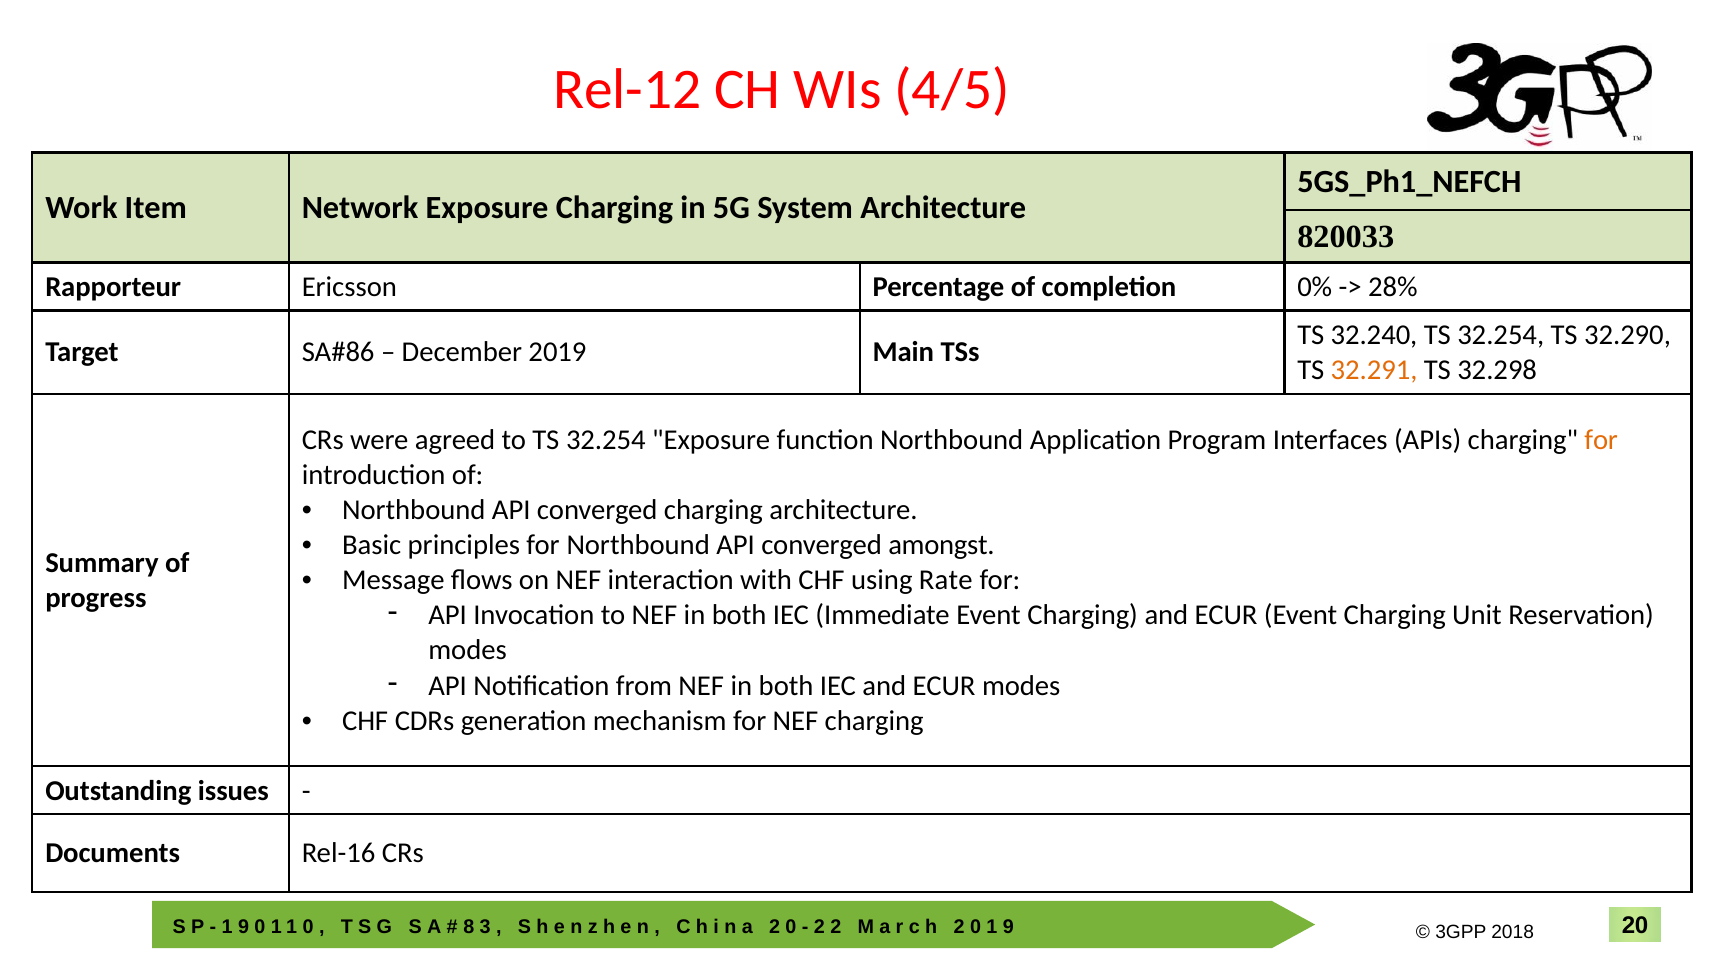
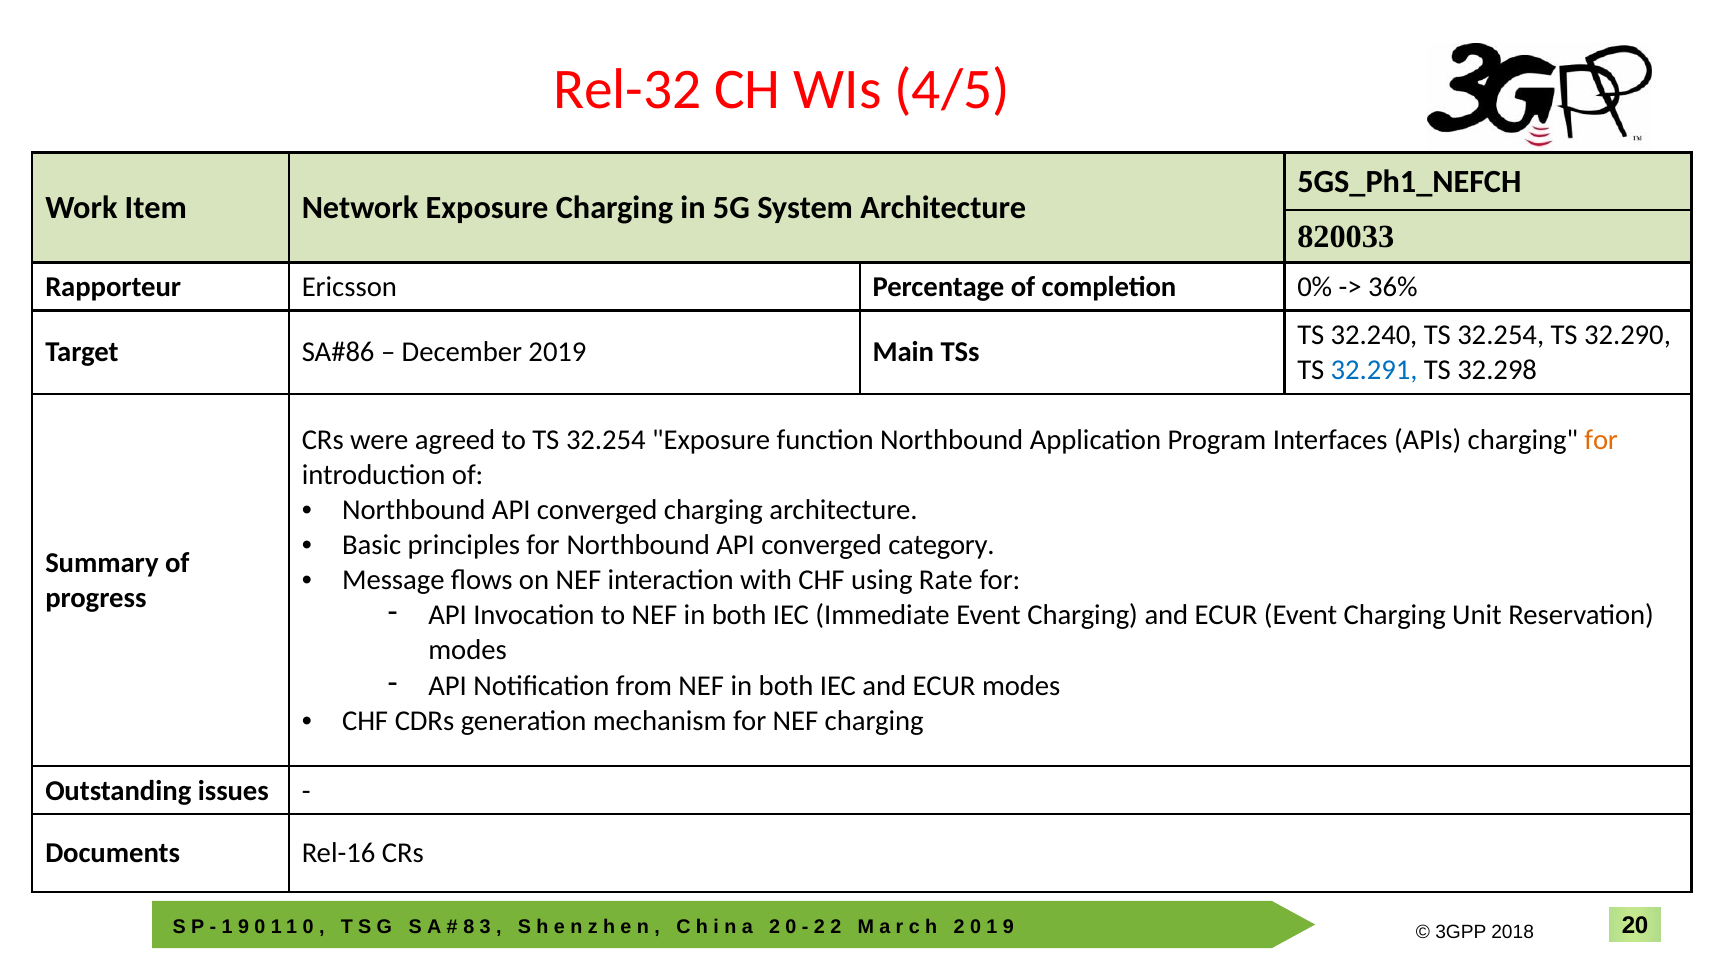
Rel-12: Rel-12 -> Rel-32 (627, 89)
28%: 28% -> 36% (1393, 287)
32.291 colour: orange -> blue (1374, 370)
amongst: amongst -> category (941, 546)
